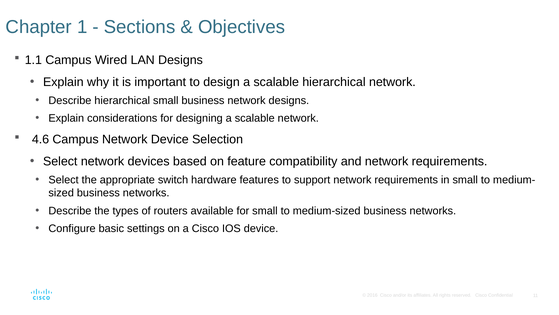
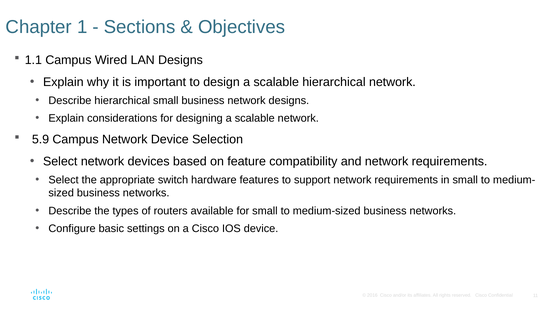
4.6: 4.6 -> 5.9 (41, 139)
